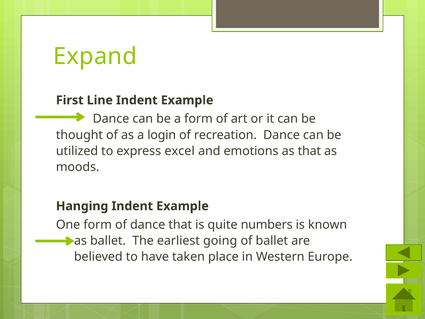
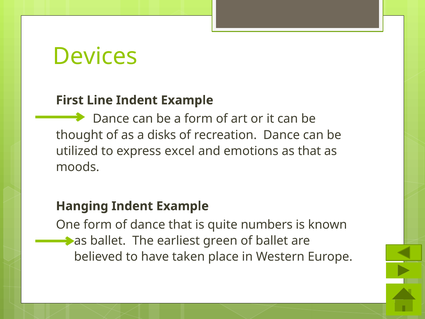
Expand: Expand -> Devices (95, 56)
login: login -> disks (162, 135)
going: going -> green (220, 241)
